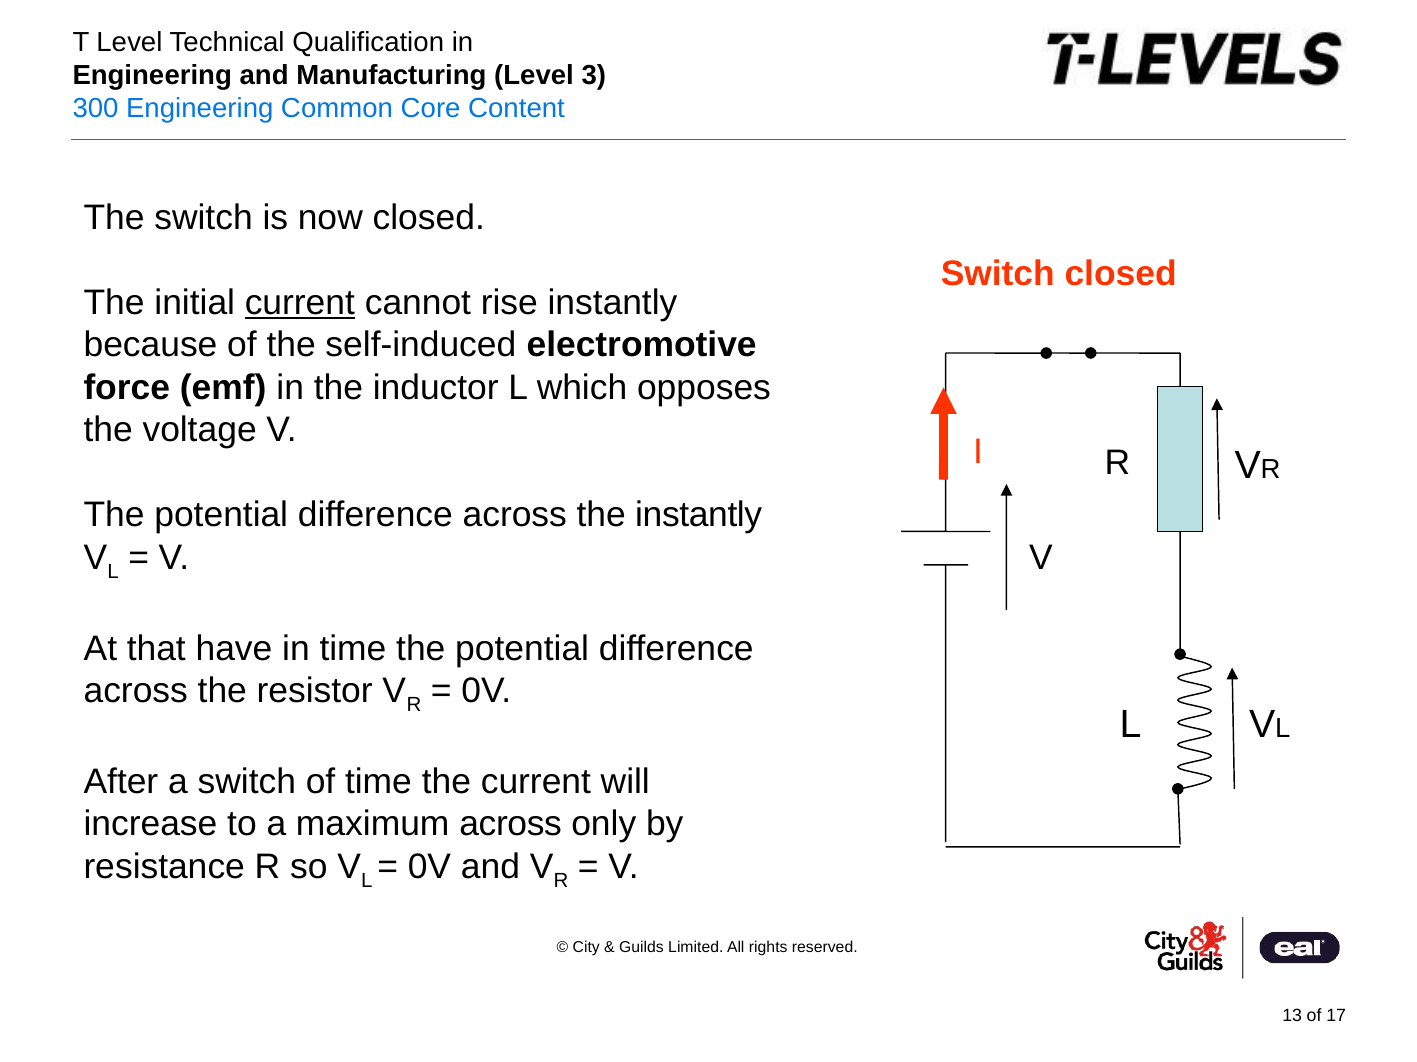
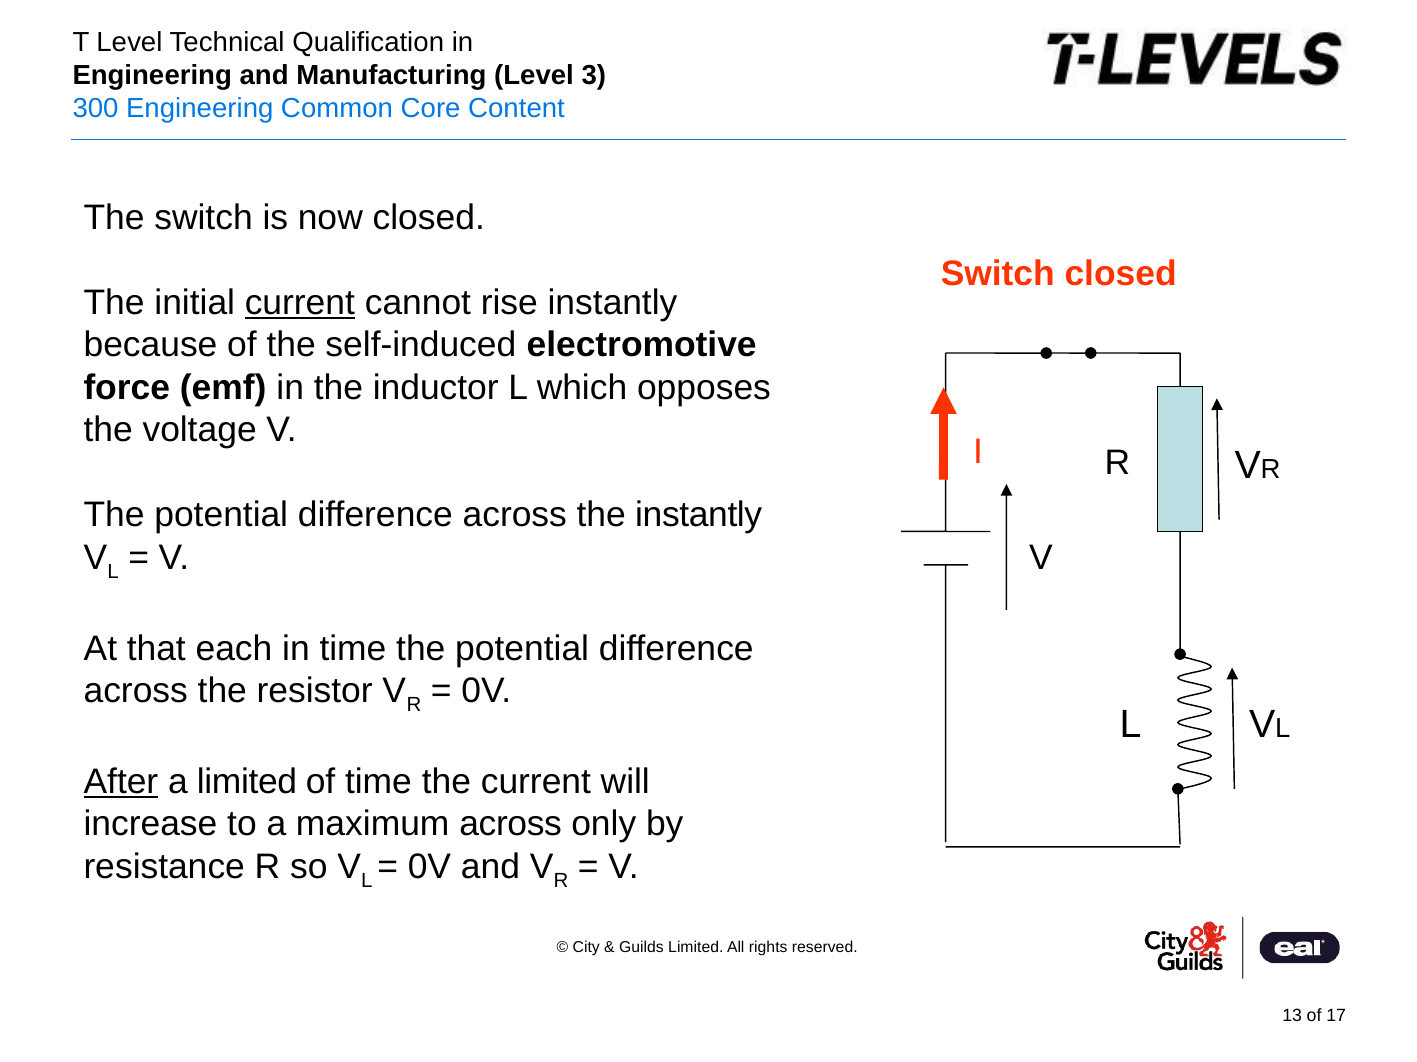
have: have -> each (234, 649)
After underline: none -> present (121, 782)
a switch: switch -> limited (247, 782)
